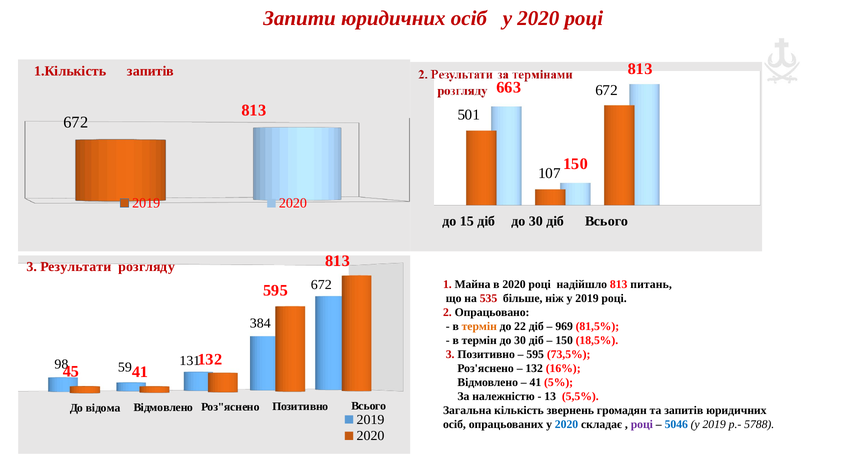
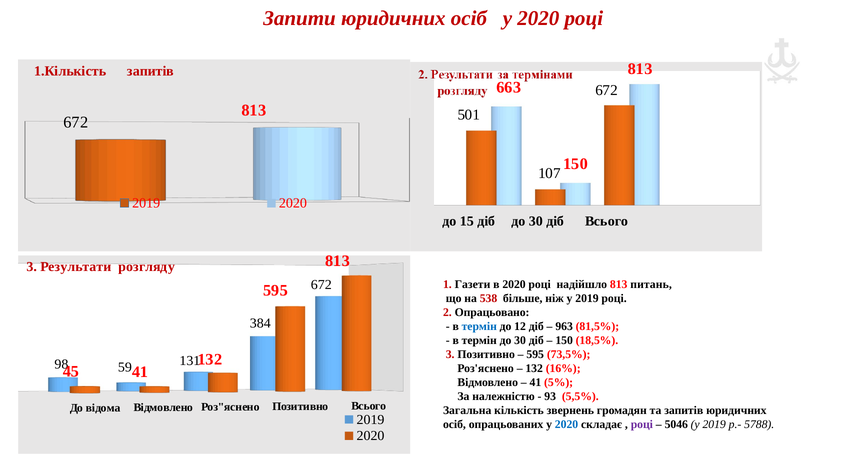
Майна: Майна -> Газети (473, 284)
535: 535 -> 538 (489, 298)
термін colour: orange -> blue (479, 326)
22: 22 -> 12 (520, 326)
969: 969 -> 963 (564, 326)
13: 13 -> 93 (550, 397)
5046 colour: blue -> black (676, 425)
